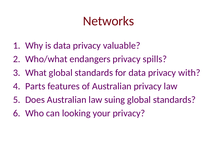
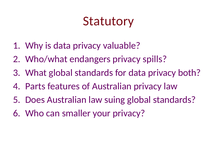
Networks: Networks -> Statutory (108, 21)
with: with -> both (189, 73)
looking: looking -> smaller (76, 113)
